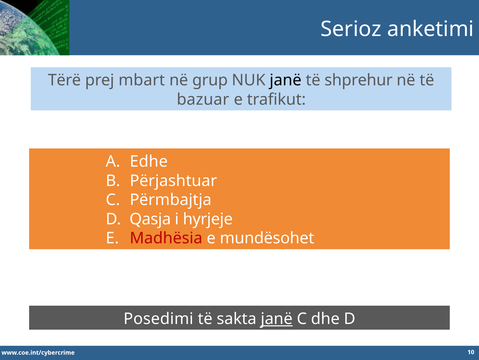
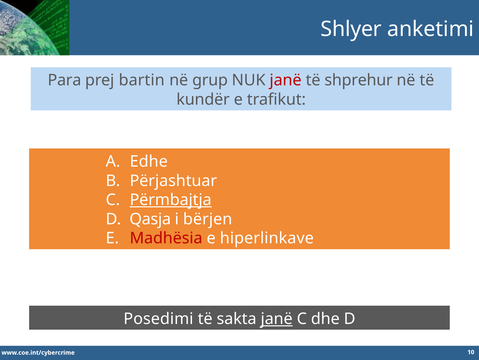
Serioz: Serioz -> Shlyer (351, 29)
Tërë: Tërë -> Para (64, 80)
mbart: mbart -> bartin (142, 80)
janë colour: black -> red (286, 80)
bazuar: bazuar -> kundër (203, 99)
Përmbajtja underline: none -> present (171, 200)
hyrjeje: hyrjeje -> bërjen (208, 219)
mundësohet: mundësohet -> hiperlinkave (267, 238)
